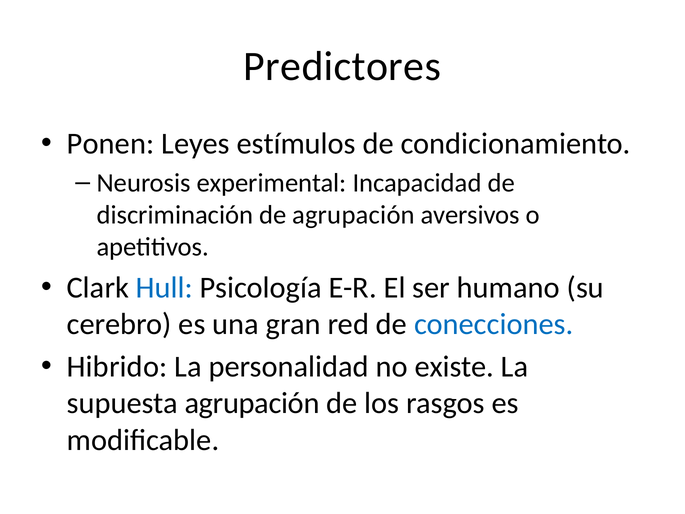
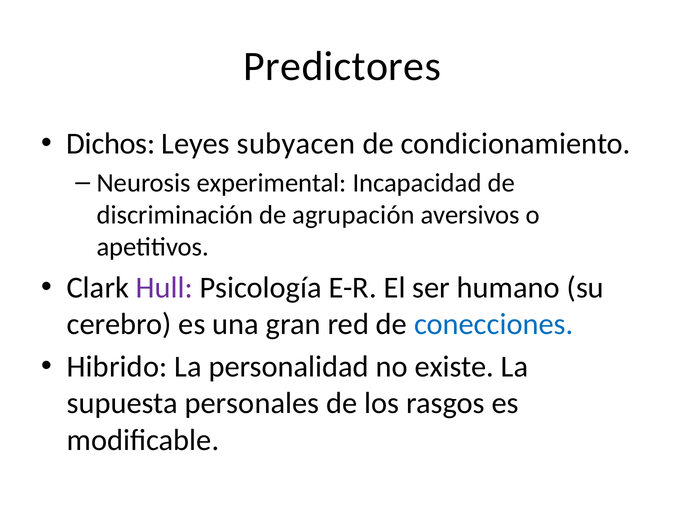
Ponen: Ponen -> Dichos (111, 144)
estímulos: estímulos -> subyacen (296, 144)
Hull colour: blue -> purple (164, 287)
supuesta agrupación: agrupación -> personales (252, 403)
